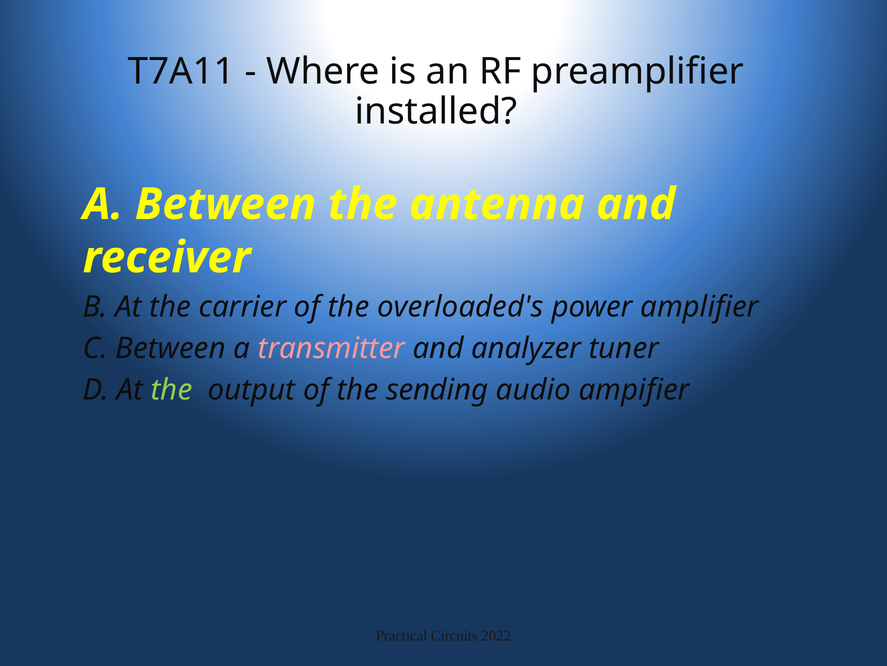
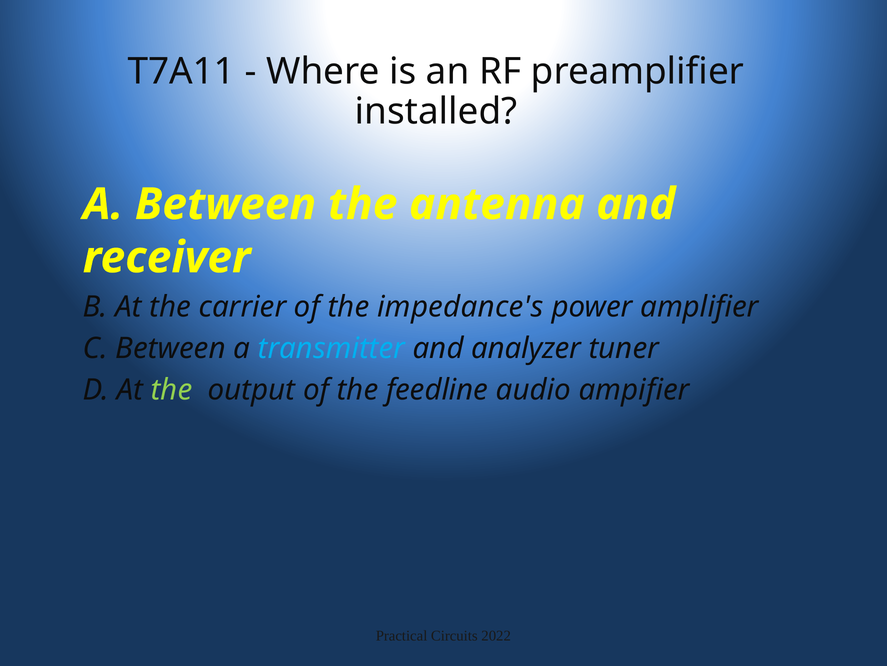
overloaded's: overloaded's -> impedance's (460, 307)
transmitter colour: pink -> light blue (331, 348)
sending: sending -> feedline (437, 389)
